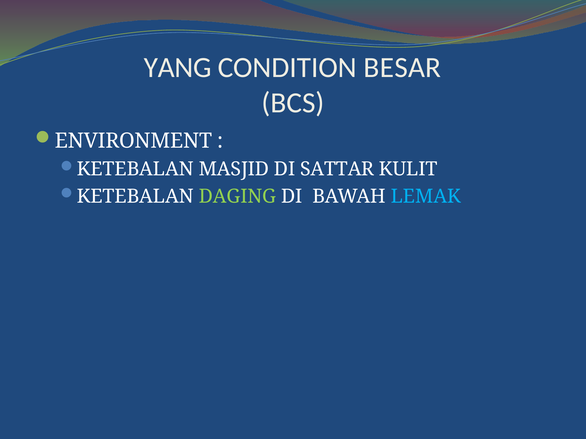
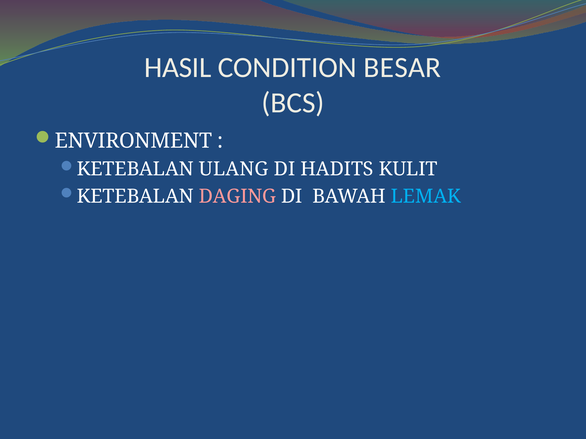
YANG: YANG -> HASIL (178, 68)
MASJID: MASJID -> ULANG (234, 169)
SATTAR: SATTAR -> HADITS (337, 169)
DAGING colour: light green -> pink (237, 197)
